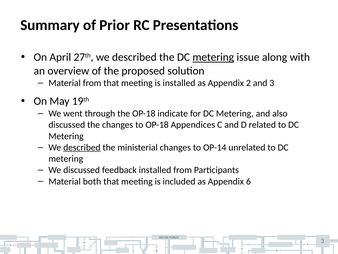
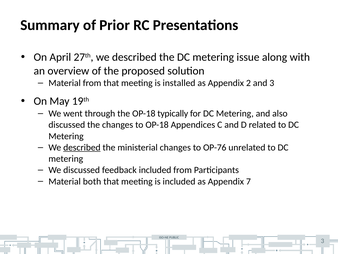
metering underline: present -> none (213, 57)
indicate: indicate -> typically (173, 113)
OP-14: OP-14 -> OP-76 (215, 147)
feedback installed: installed -> included (155, 170)
6: 6 -> 7 (248, 181)
